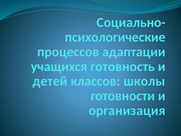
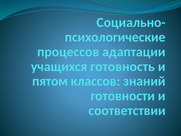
детей: детей -> пятом (50, 81)
школы: школы -> знаний (144, 81)
организация: организация -> соответствии (127, 110)
